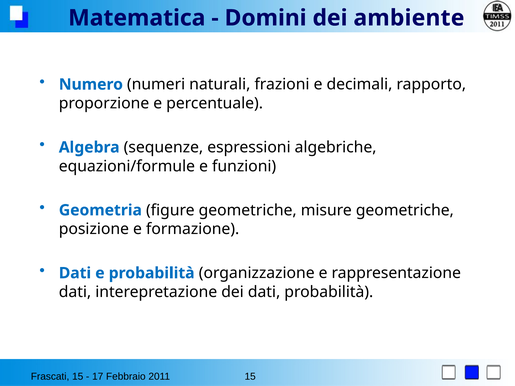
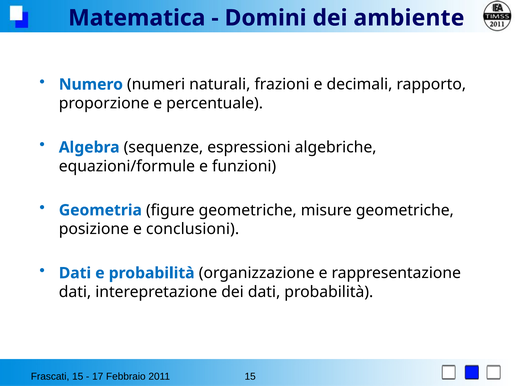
formazione: formazione -> conclusioni (193, 229)
